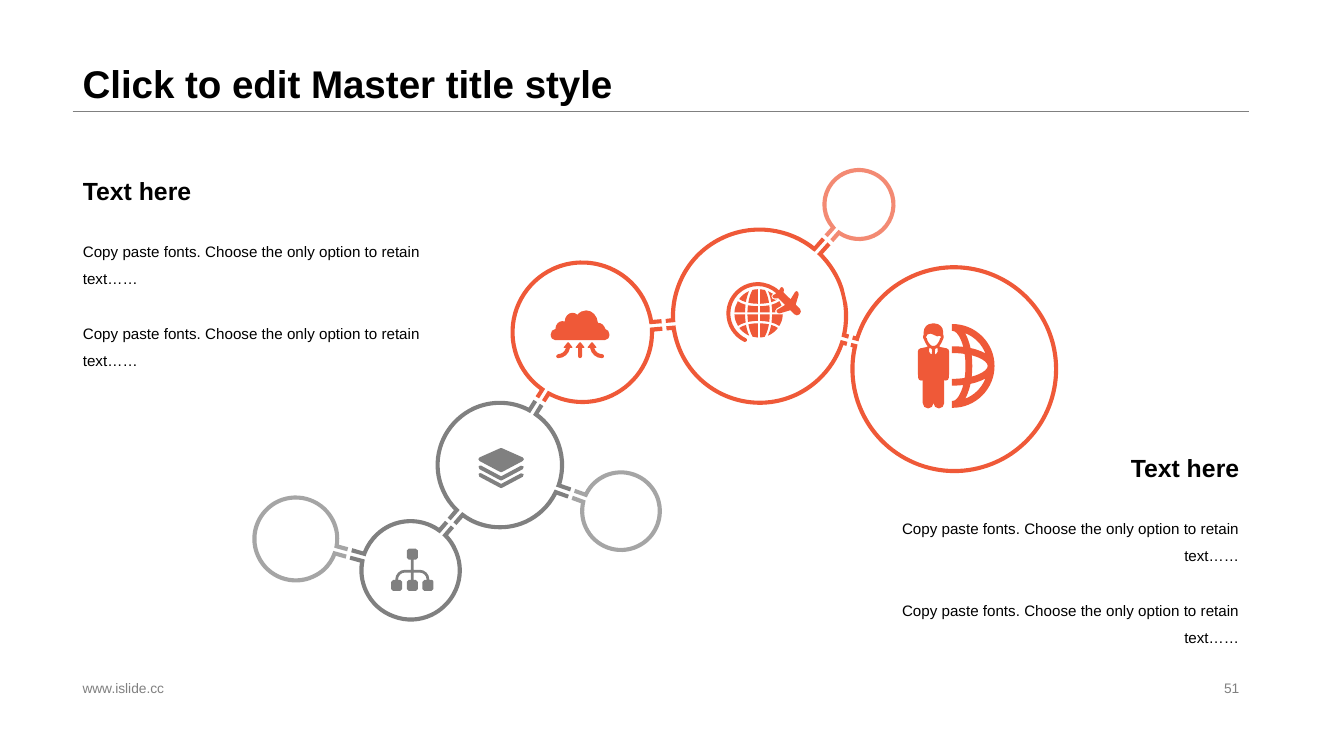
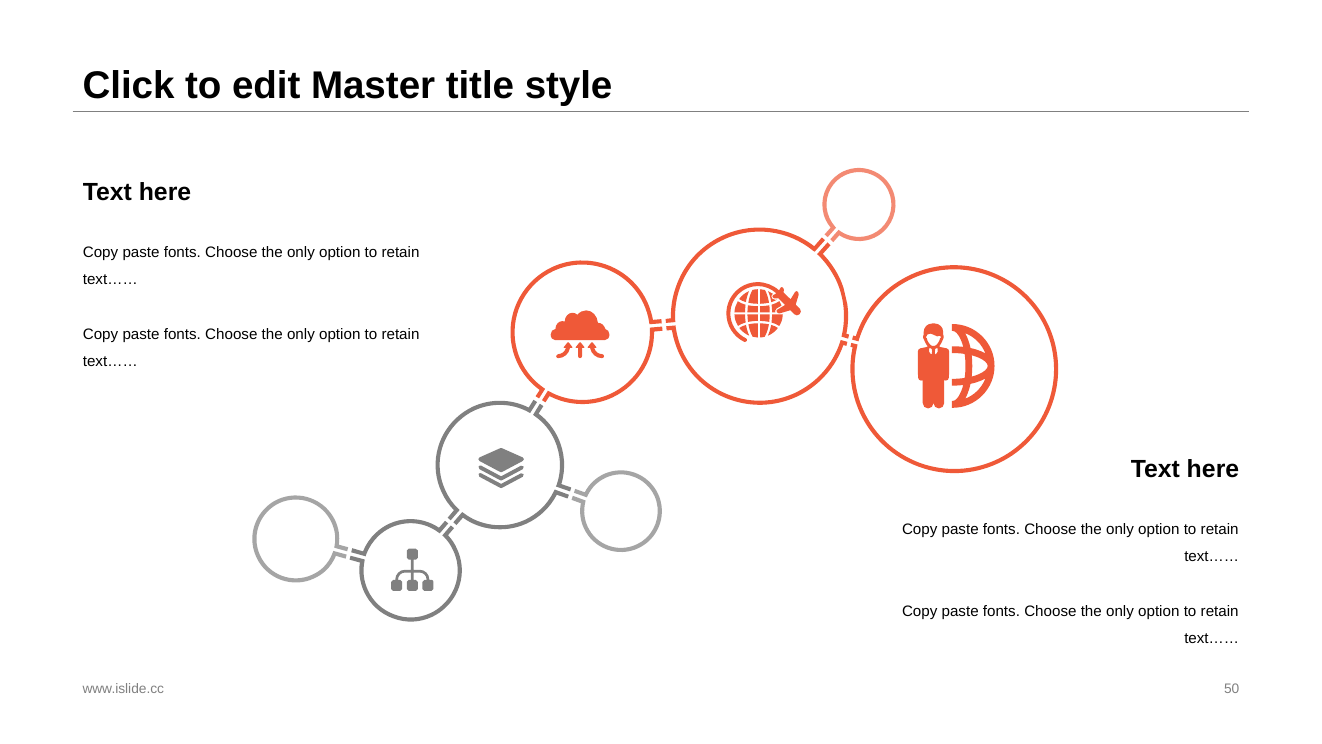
51: 51 -> 50 (1232, 689)
